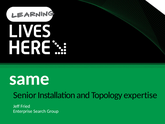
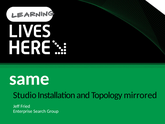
Senior: Senior -> Studio (25, 95)
expertise: expertise -> mirrored (140, 95)
